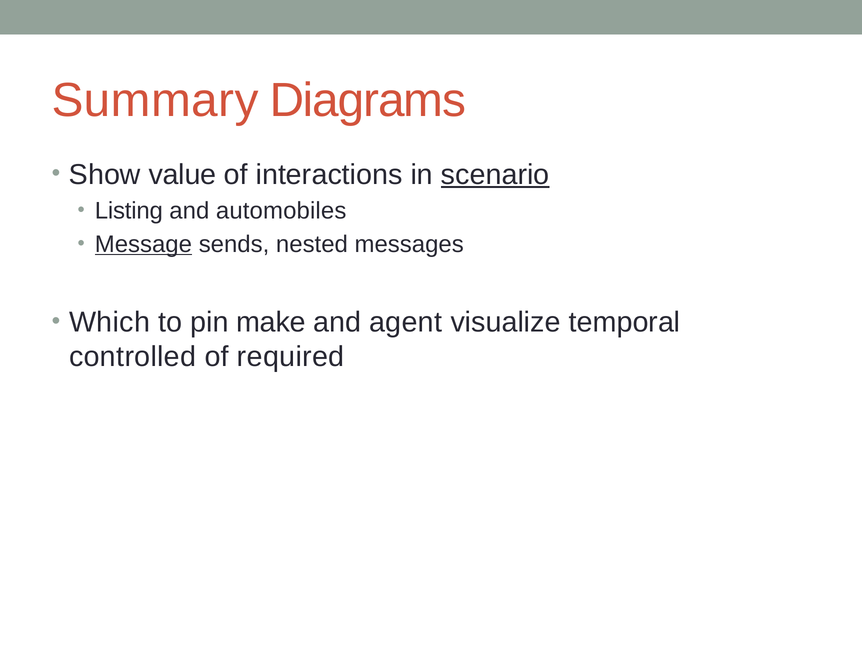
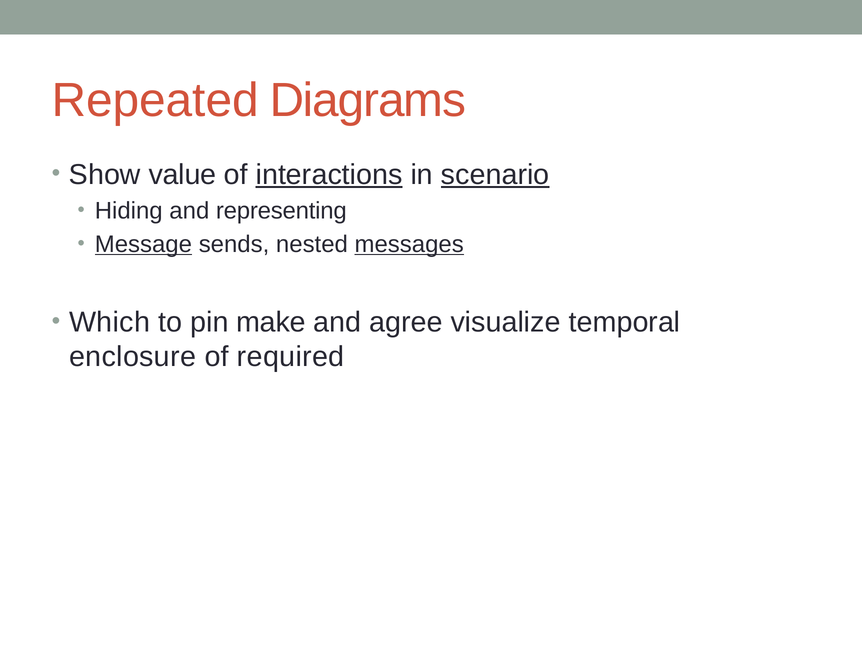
Summary: Summary -> Repeated (155, 100)
interactions underline: none -> present (329, 174)
Listing: Listing -> Hiding (129, 210)
automobiles: automobiles -> representing (281, 210)
messages underline: none -> present (409, 244)
agent: agent -> agree (406, 322)
controlled: controlled -> enclosure (133, 356)
